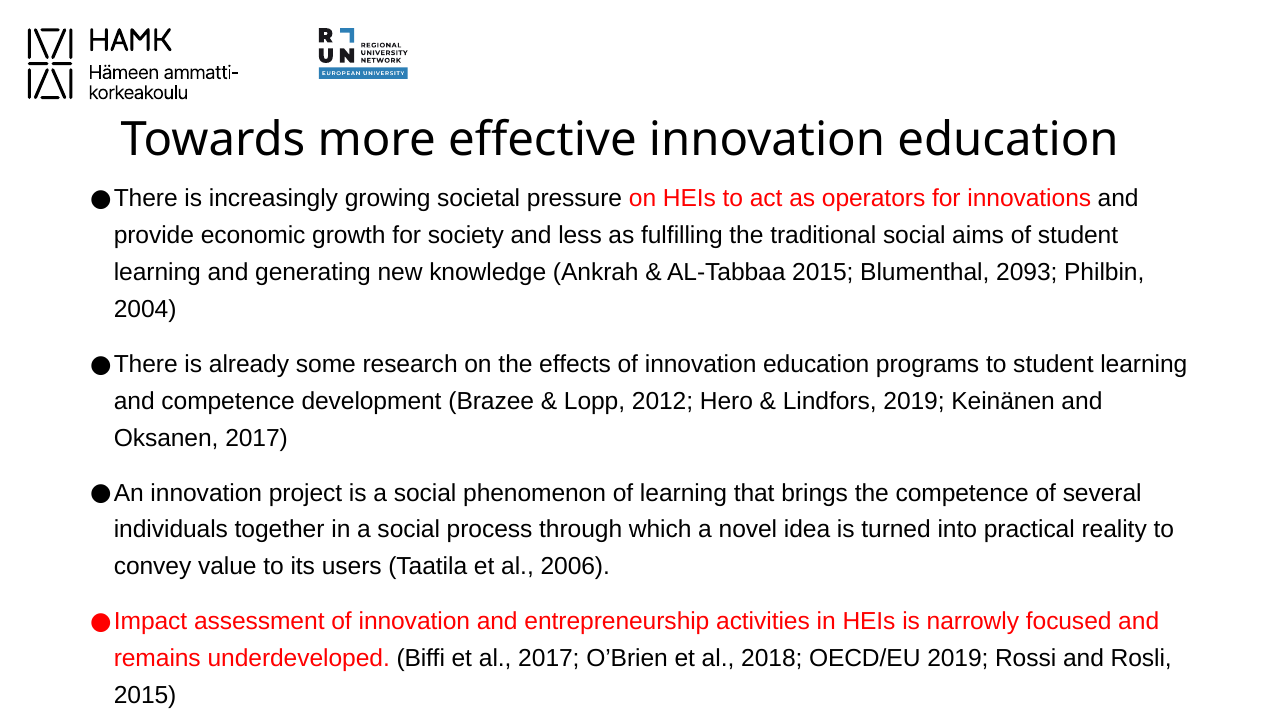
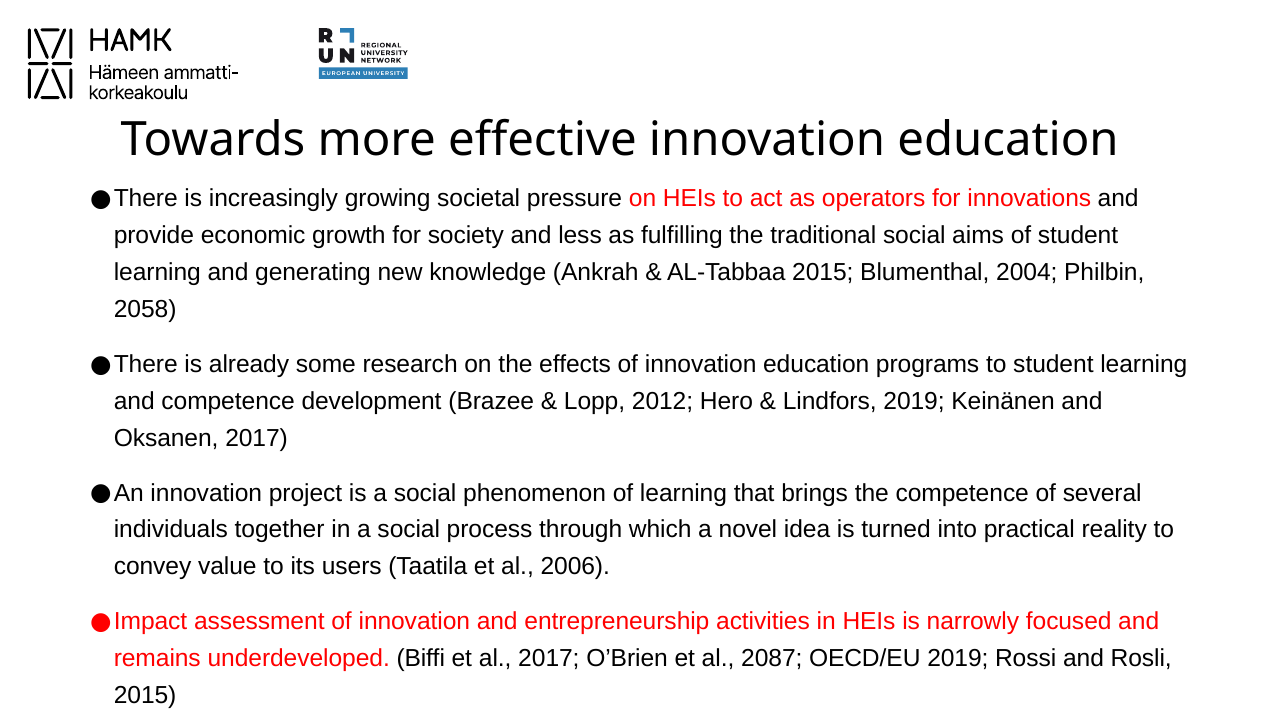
2093: 2093 -> 2004 (1027, 272)
2004: 2004 -> 2058 (145, 309)
al 2018: 2018 -> 2087 (772, 659)
